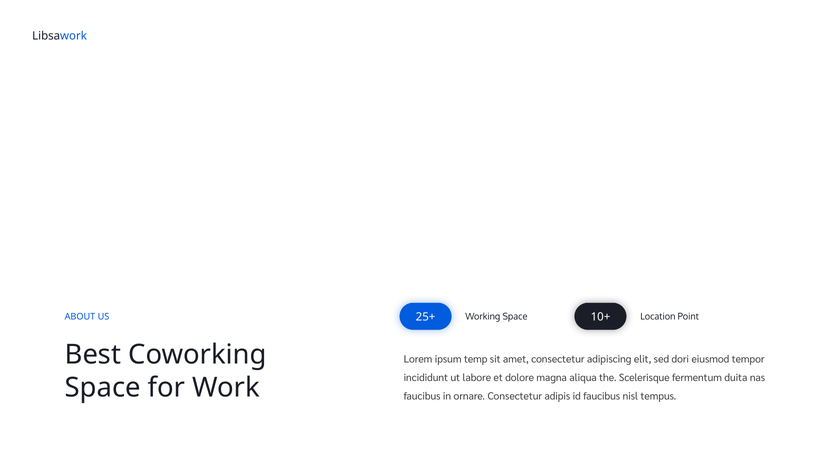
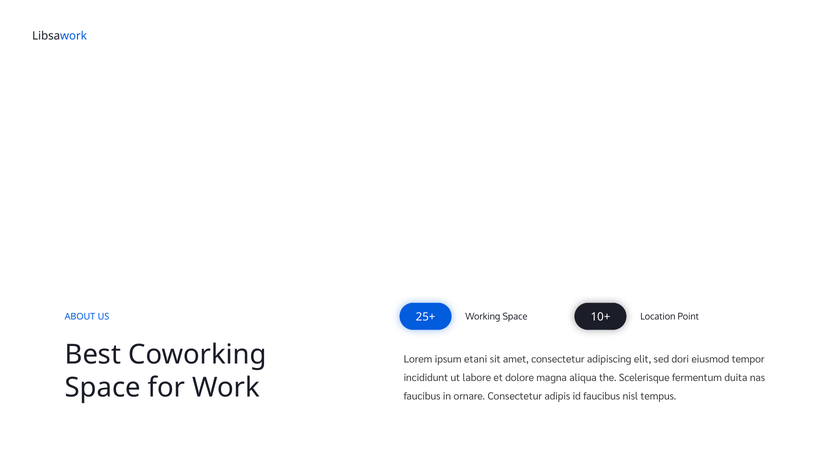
temp: temp -> etani (476, 359)
